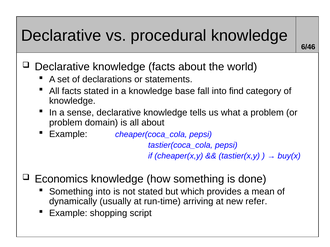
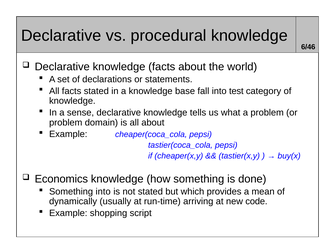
find: find -> test (236, 91)
refer: refer -> code (256, 202)
